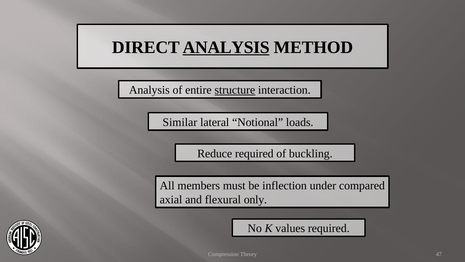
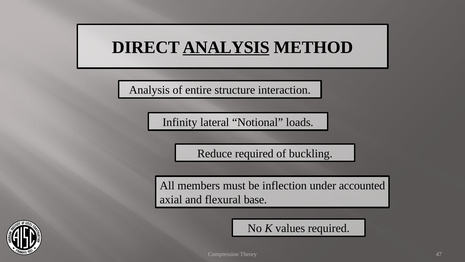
structure underline: present -> none (235, 90)
Similar: Similar -> Infinity (180, 122)
compared: compared -> accounted (362, 185)
only: only -> base (255, 199)
